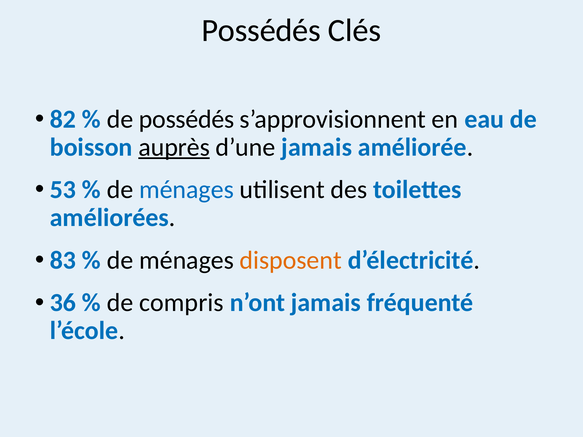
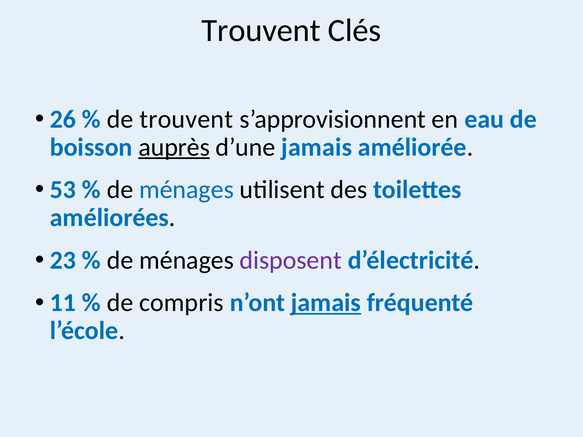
Possédés: Possédés -> Trouvent (261, 31)
82: 82 -> 26 (63, 119)
de possédés: possédés -> trouvent (186, 119)
83: 83 -> 23 (63, 260)
disposent colour: orange -> purple (291, 260)
36: 36 -> 11 (63, 303)
jamais underline: none -> present (326, 303)
